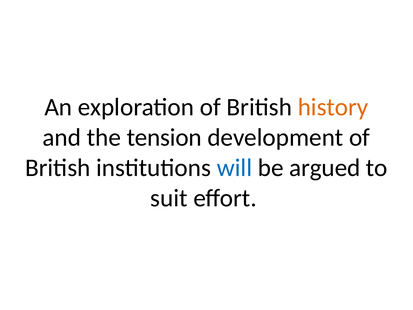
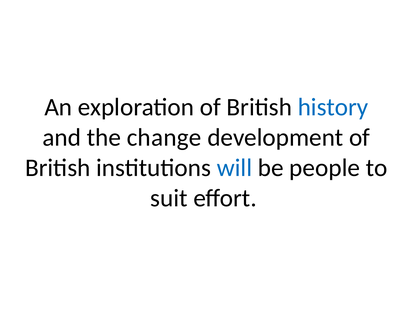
history colour: orange -> blue (333, 107)
tension: tension -> change (164, 137)
argued: argued -> people (325, 168)
